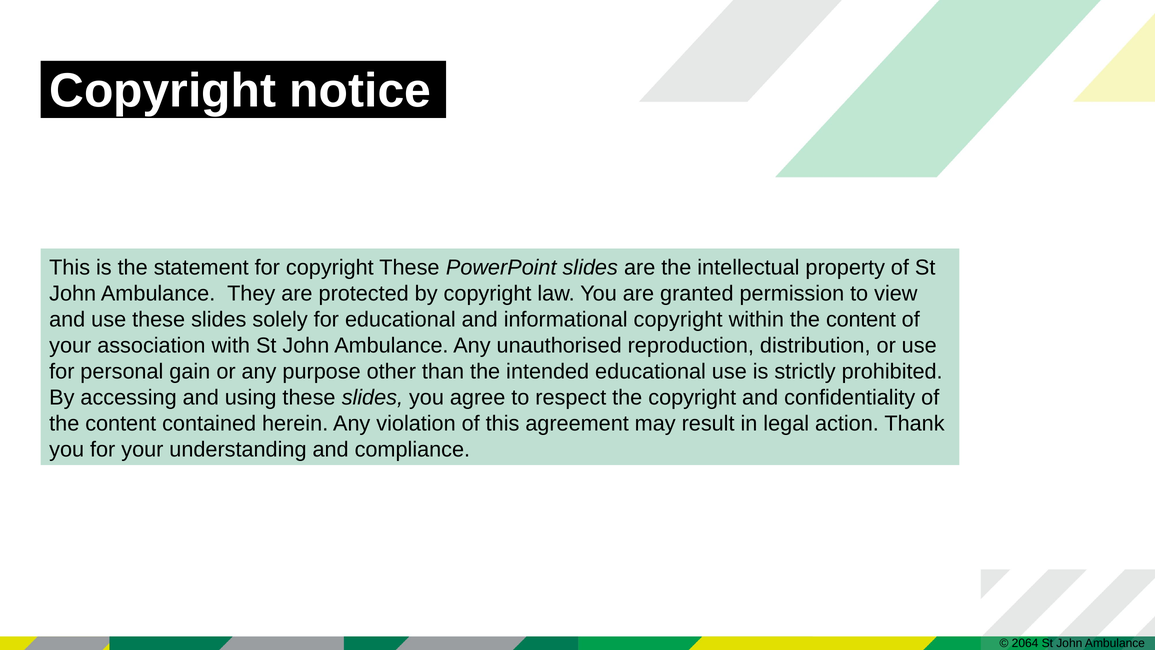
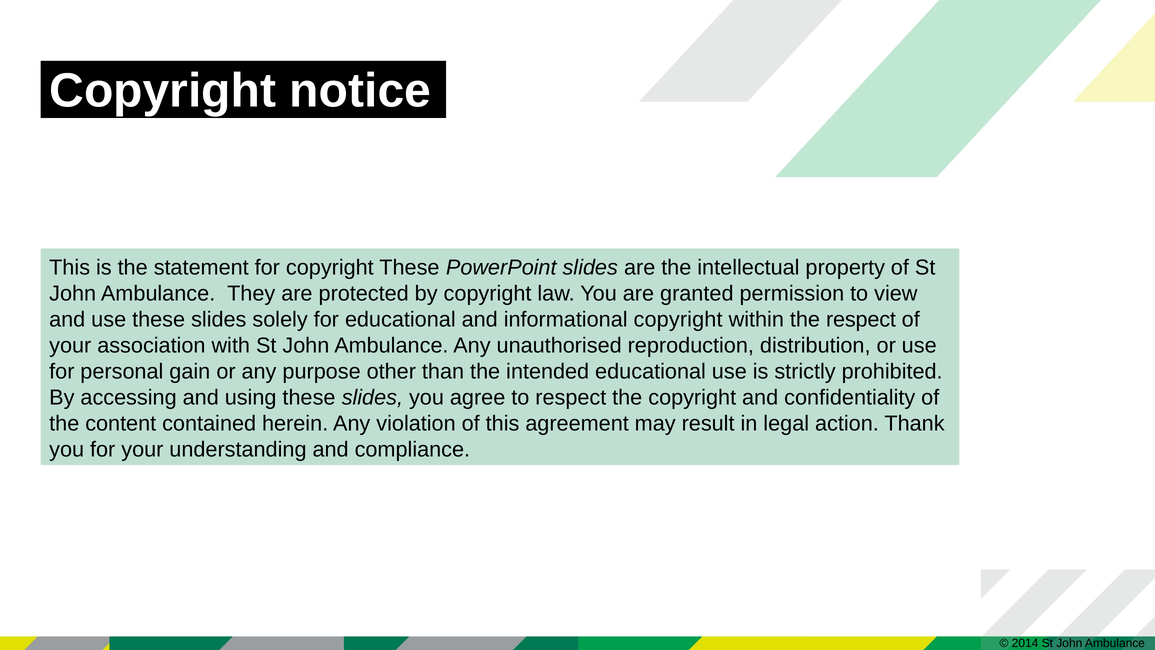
within the content: content -> respect (861, 319)
2064: 2064 -> 2014 (1025, 643)
